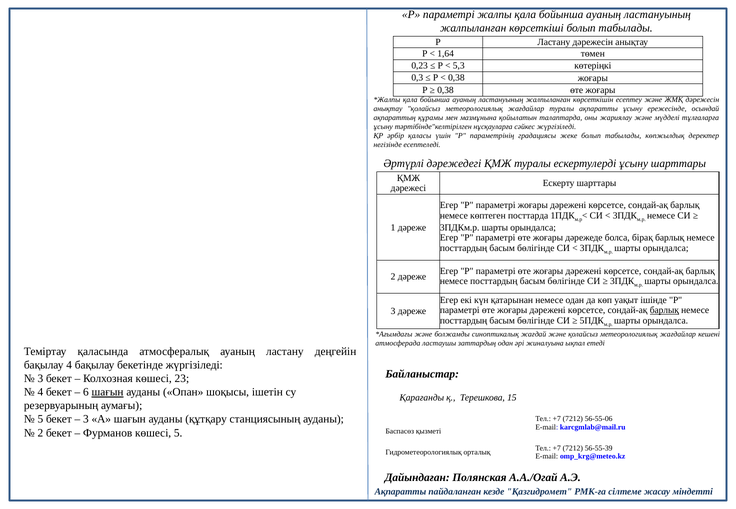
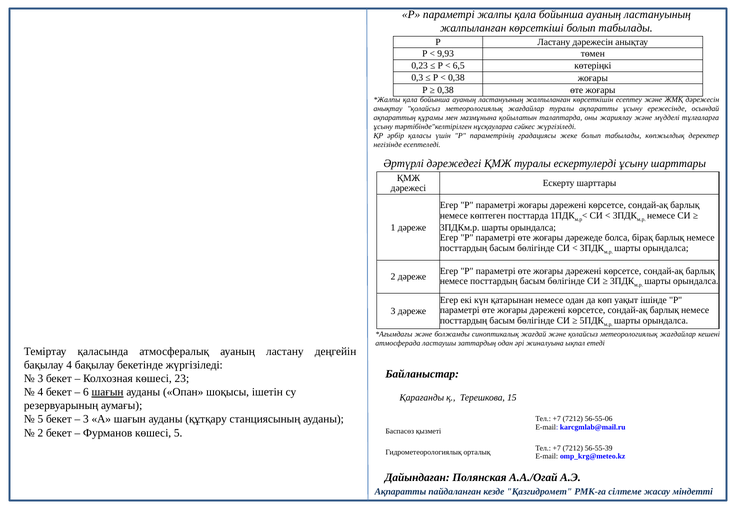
1,64: 1,64 -> 9,93 (446, 54)
5,3: 5,3 -> 6,5 (459, 66)
барлық underline: present -> none (664, 311)
